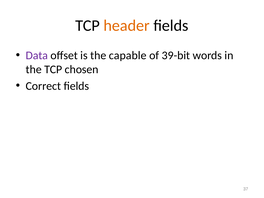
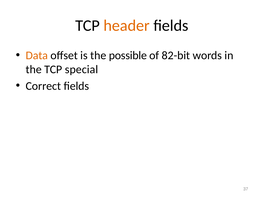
Data colour: purple -> orange (37, 55)
capable: capable -> possible (128, 55)
39-bit: 39-bit -> 82-bit (176, 55)
chosen: chosen -> special (82, 69)
